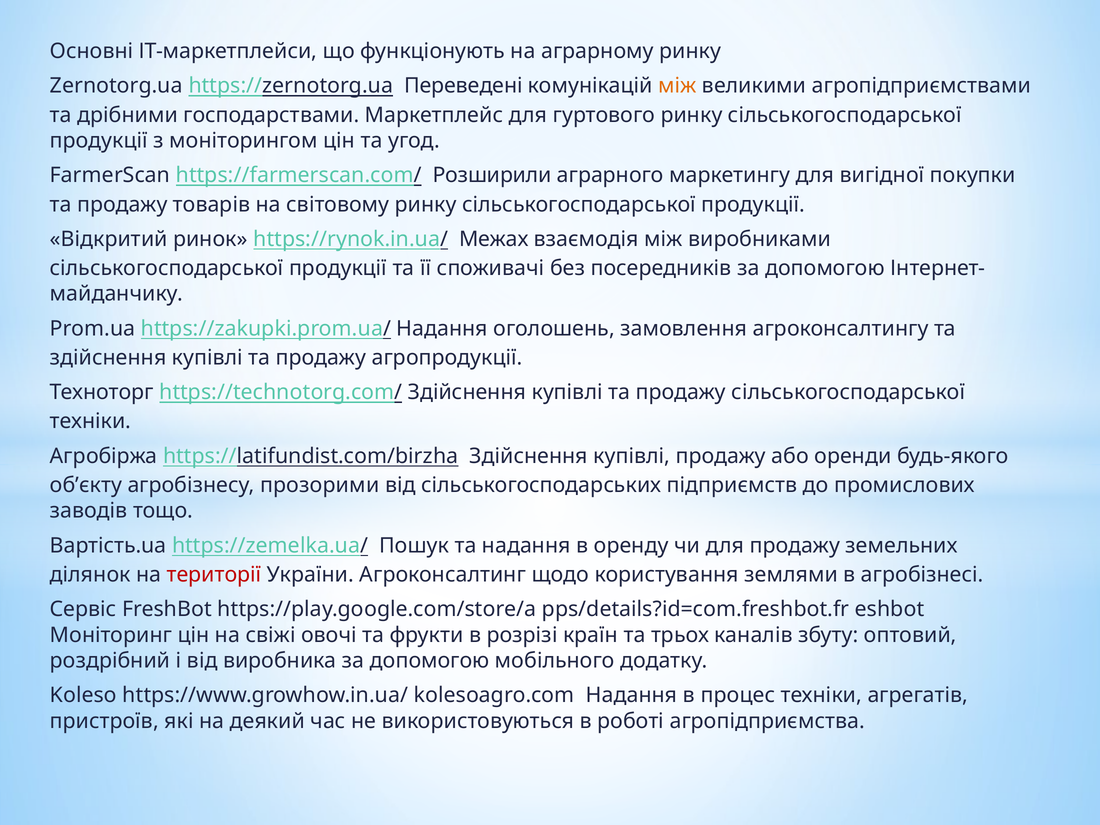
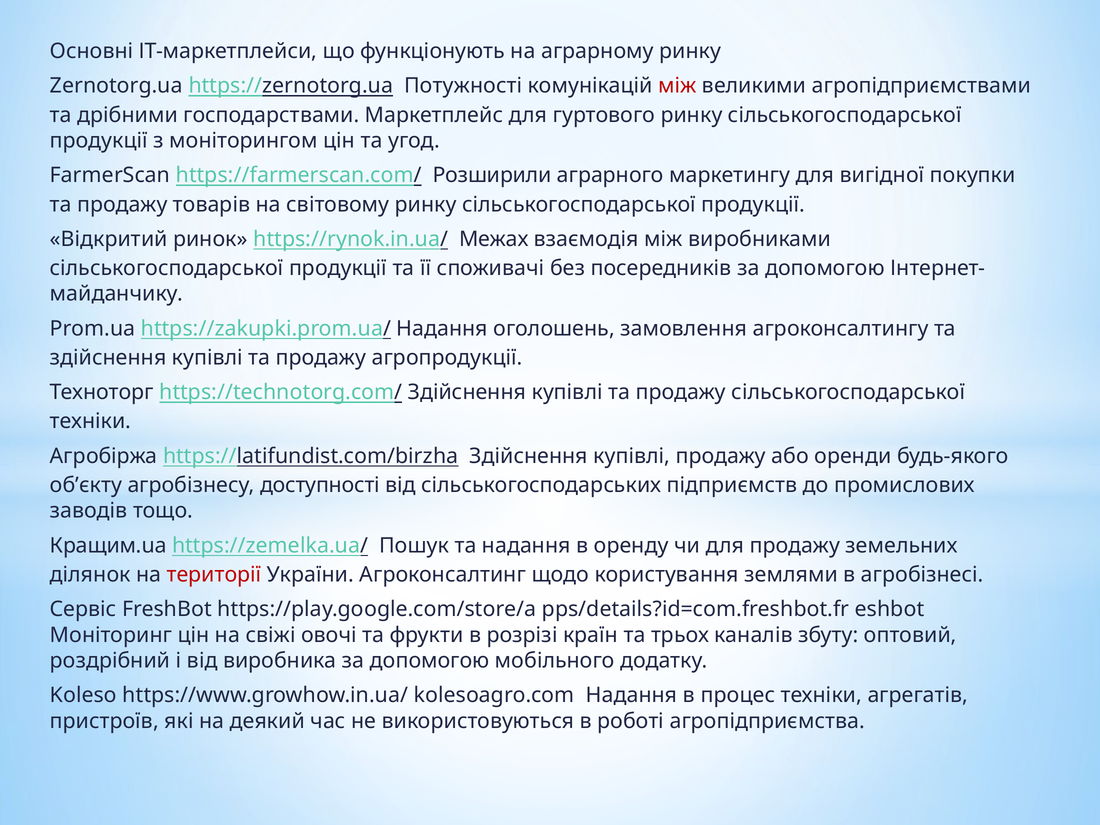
Переведені: Переведені -> Потужності (463, 86)
між colour: orange -> red (677, 86)
прозорими: прозорими -> доступності (320, 485)
Вартість.ua: Вартість.ua -> Кращим.ua (108, 545)
